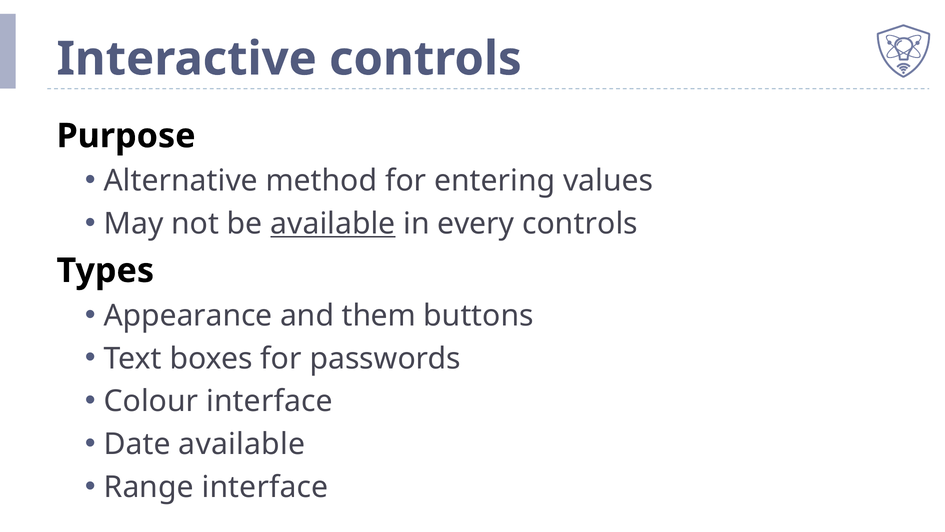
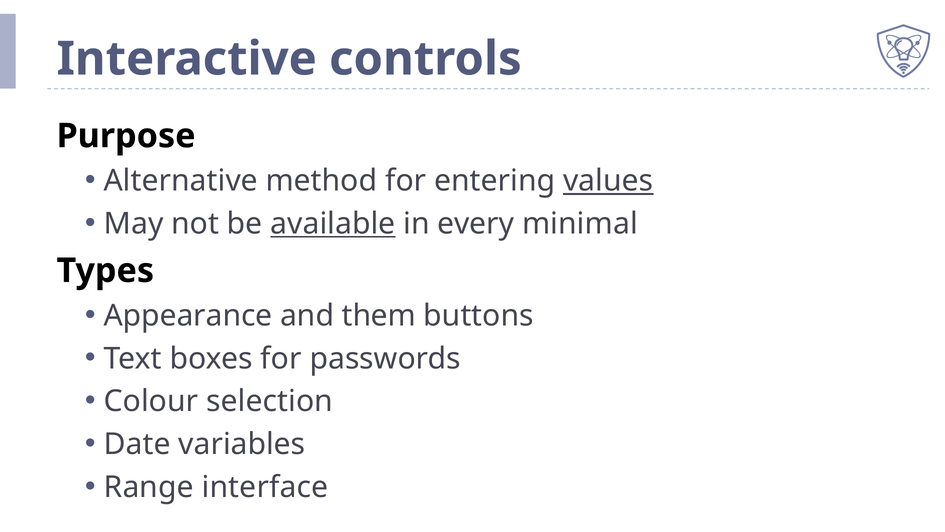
values underline: none -> present (608, 181)
every controls: controls -> minimal (580, 224)
Colour interface: interface -> selection (270, 401)
Date available: available -> variables (242, 444)
